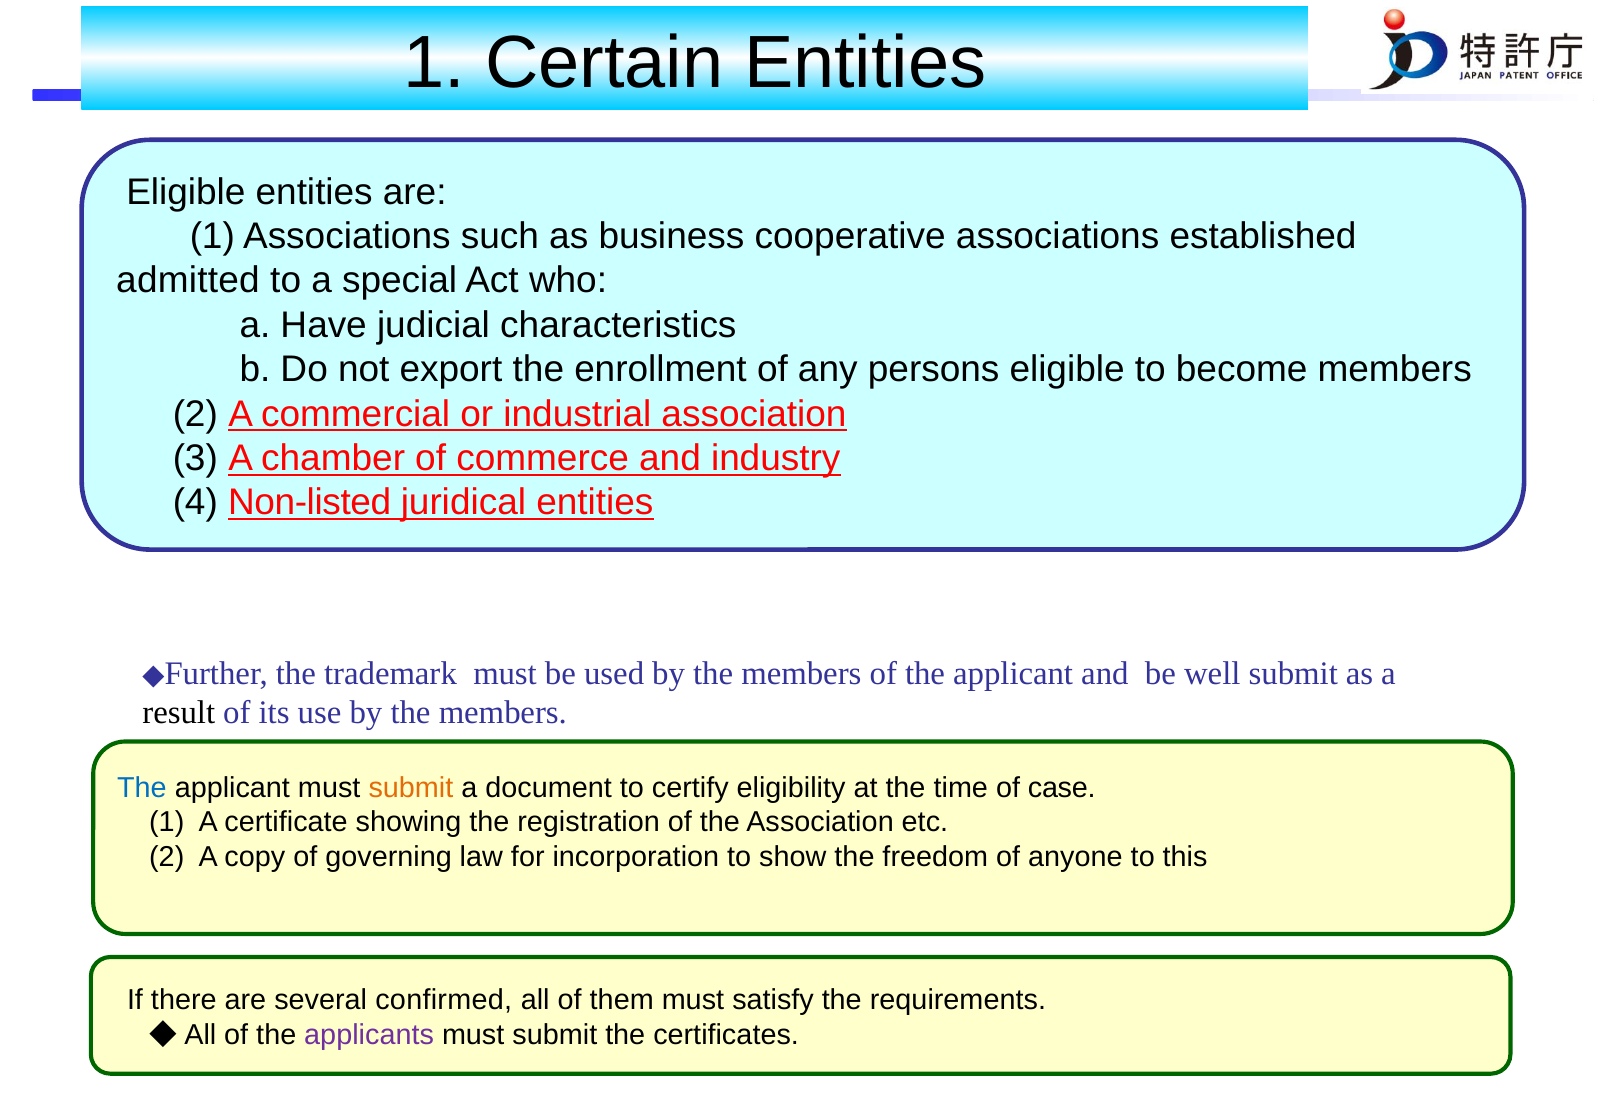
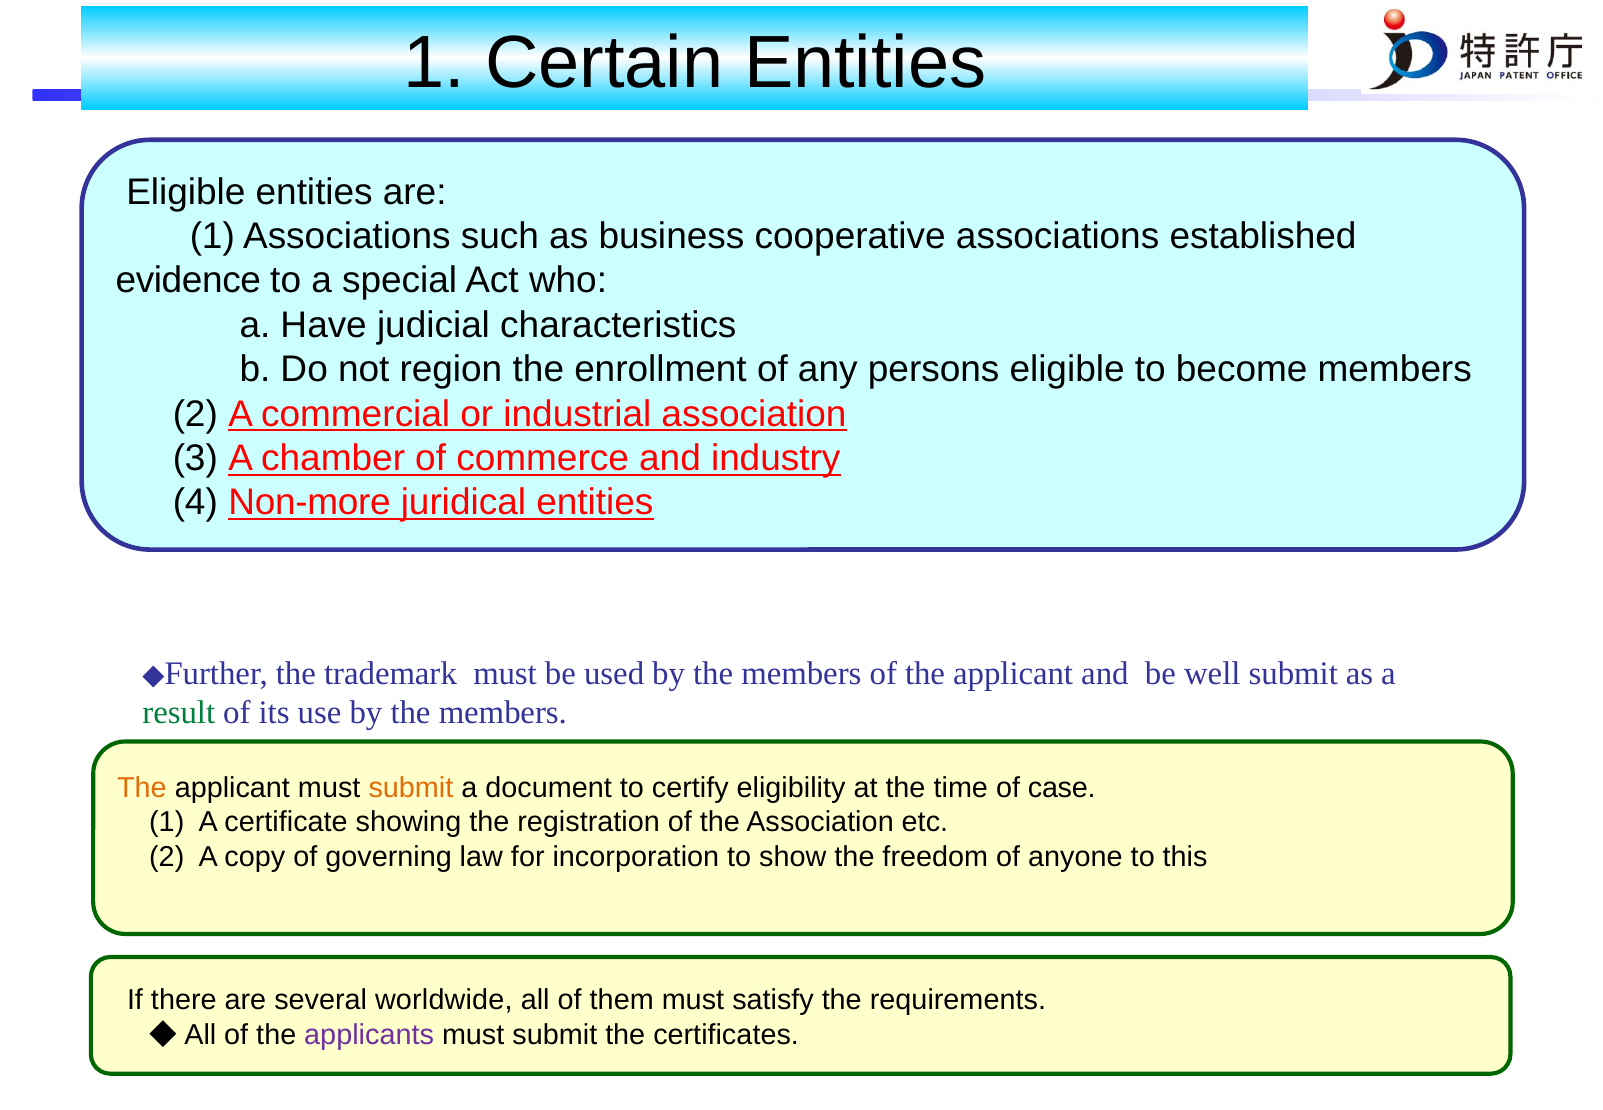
admitted: admitted -> evidence (188, 281)
export: export -> region (451, 369)
Non-listed: Non-listed -> Non-more (310, 503)
result colour: black -> green (179, 713)
The colour: blue -> orange (142, 788)
confirmed: confirmed -> worldwide (444, 1000)
